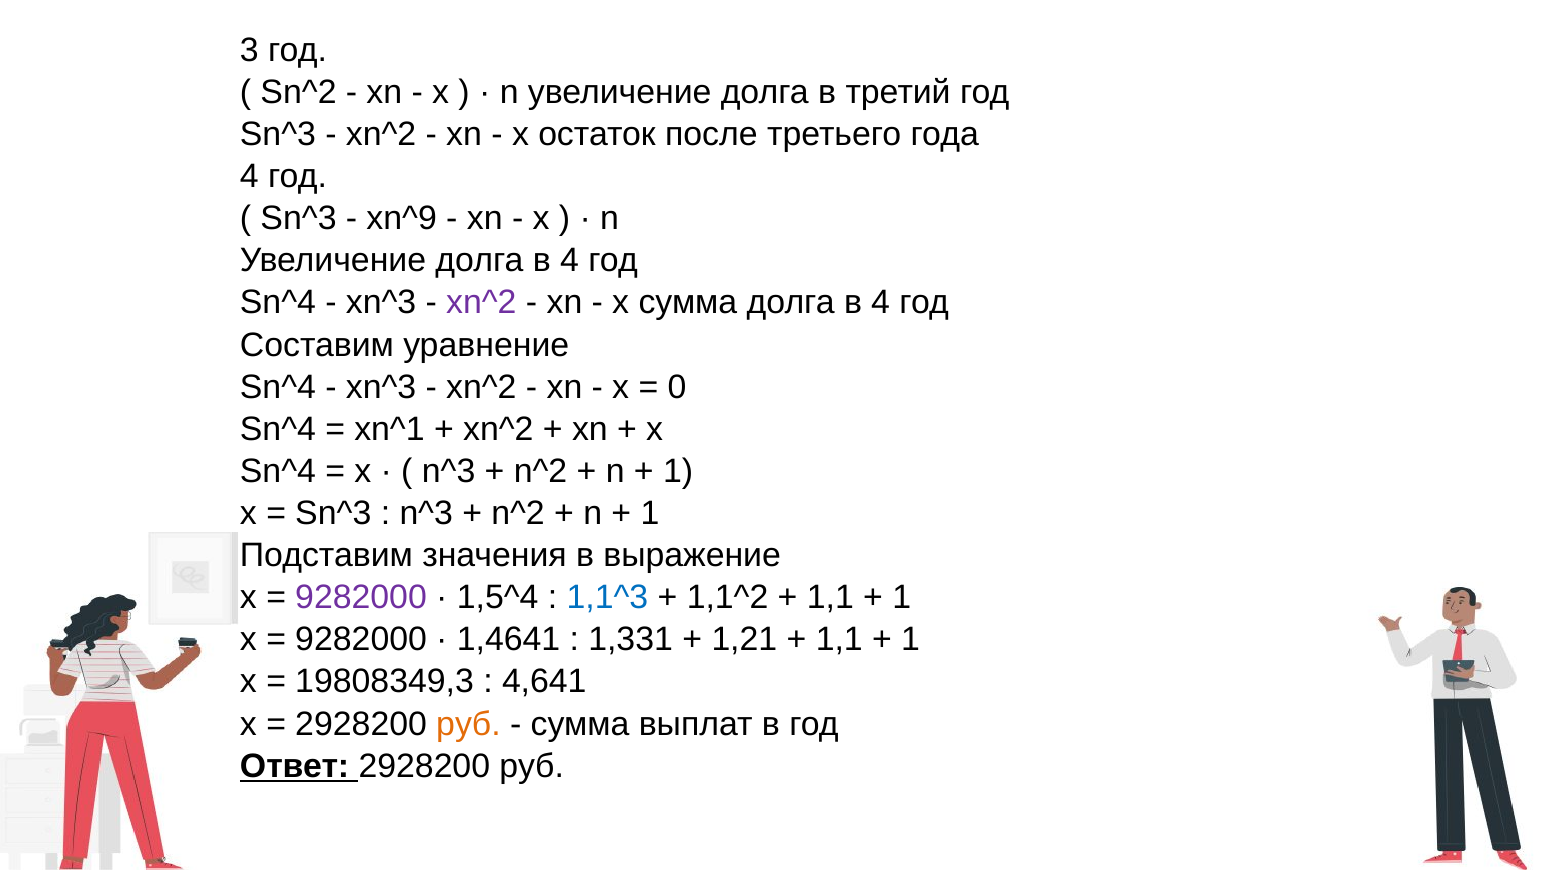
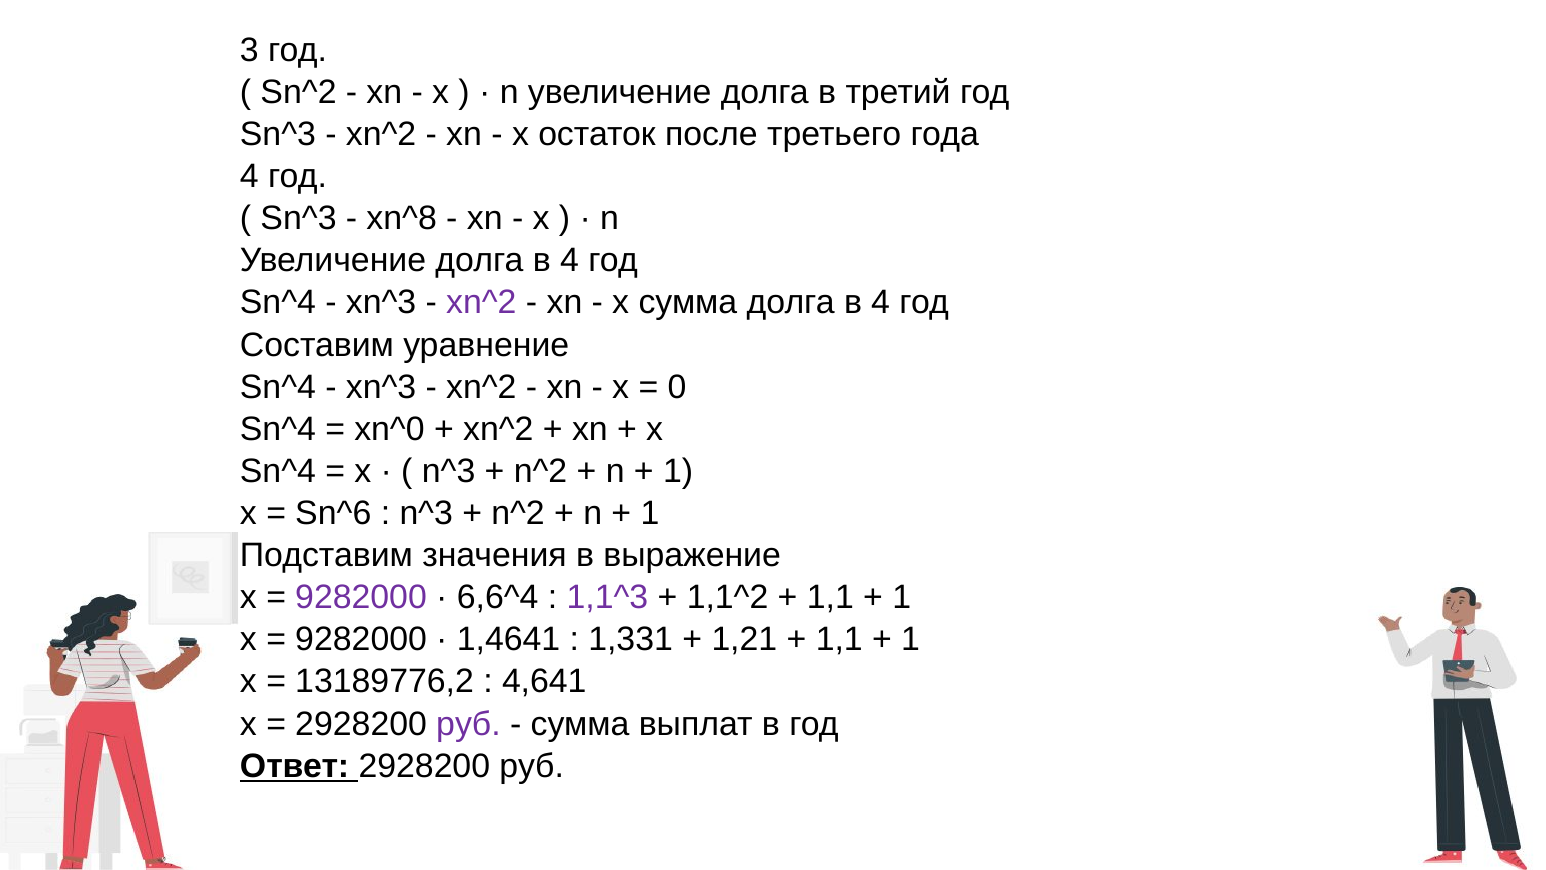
xn^9: xn^9 -> xn^8 (402, 218)
xn^1: xn^1 -> xn^0 (389, 429)
Sn^3: Sn^3 -> Sn^6 (333, 513)
1,5^4: 1,5^4 -> 6,6^4 (498, 597)
1,1^3 colour: blue -> purple (607, 597)
19808349,3: 19808349,3 -> 13189776,2 (385, 681)
руб colour: orange -> purple (468, 724)
